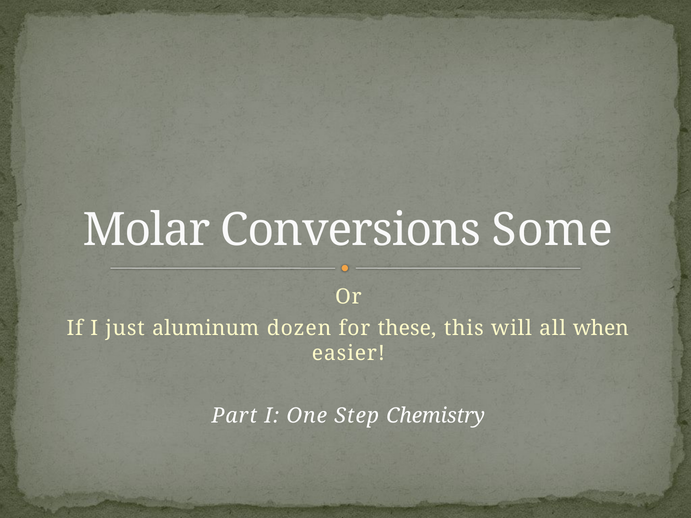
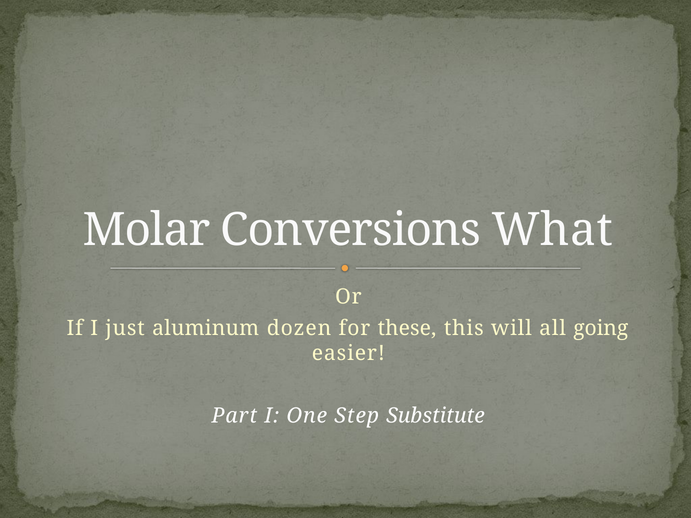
Some: Some -> What (552, 230)
when: when -> going (601, 328)
Chemistry: Chemistry -> Substitute (436, 416)
